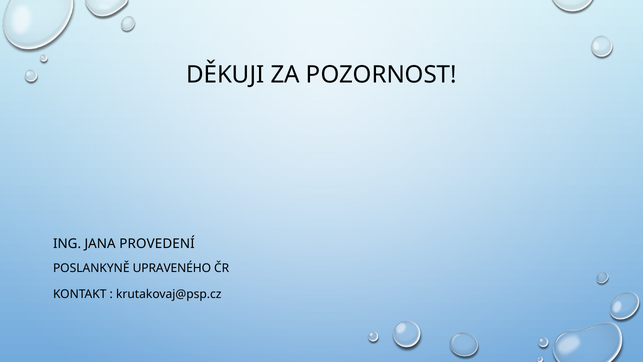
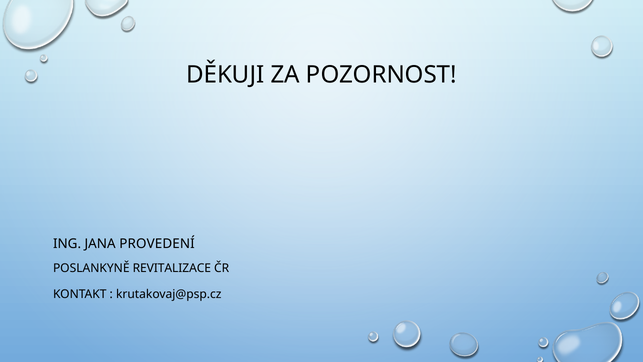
UPRAVENÉHO: UPRAVENÉHO -> REVITALIZACE (172, 268)
